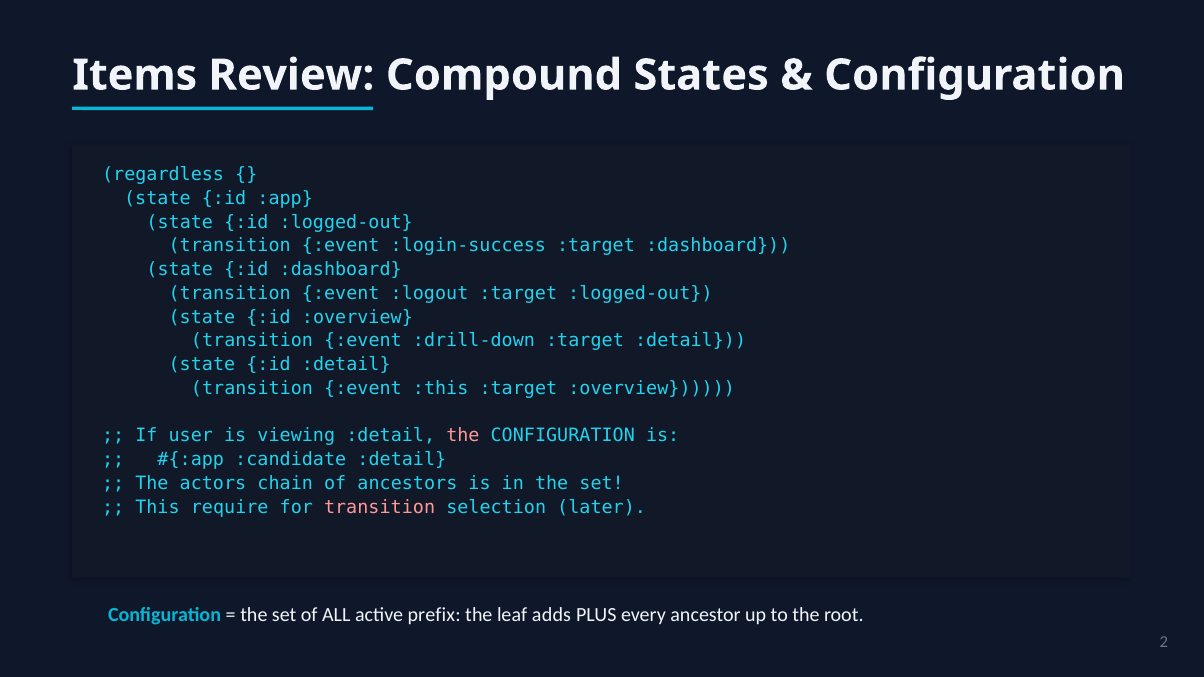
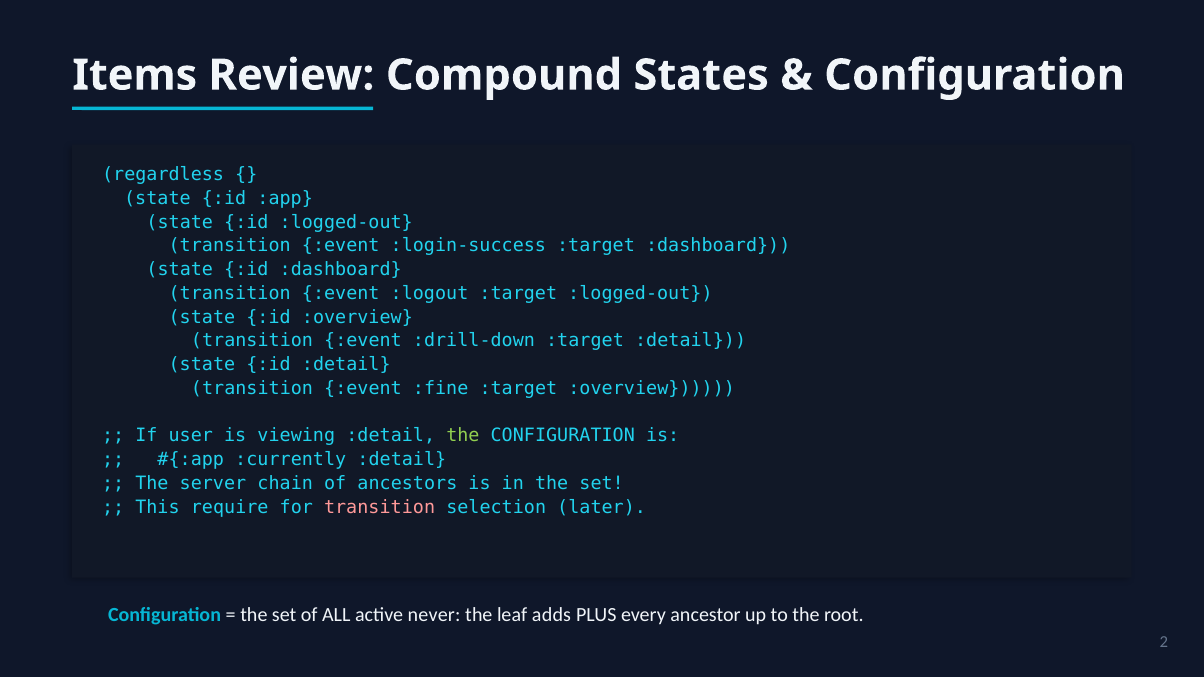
:this: :this -> :fine (441, 388)
the colour: pink -> light green (463, 436)
:candidate: :candidate -> :currently (291, 460)
actors: actors -> server (213, 483)
prefix: prefix -> never (434, 615)
